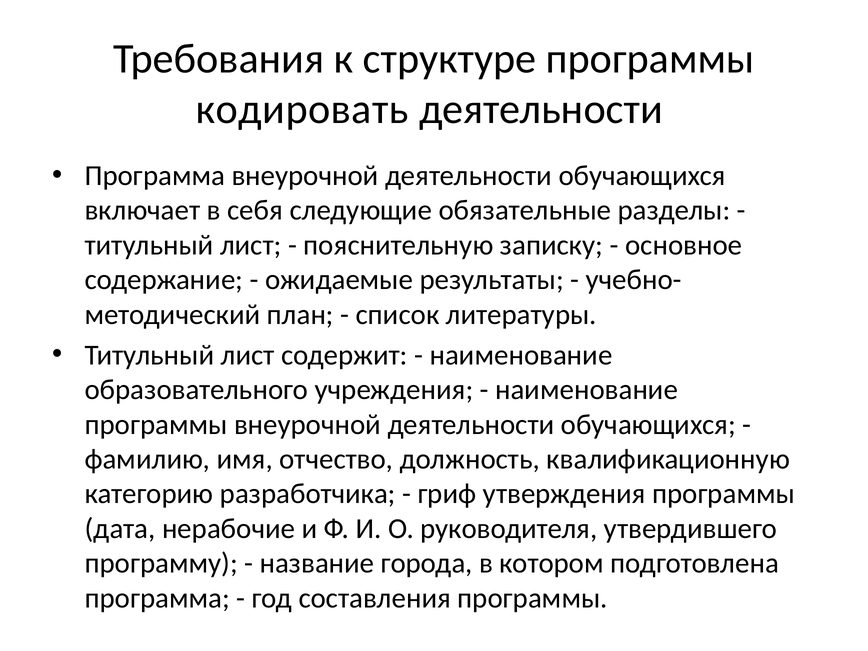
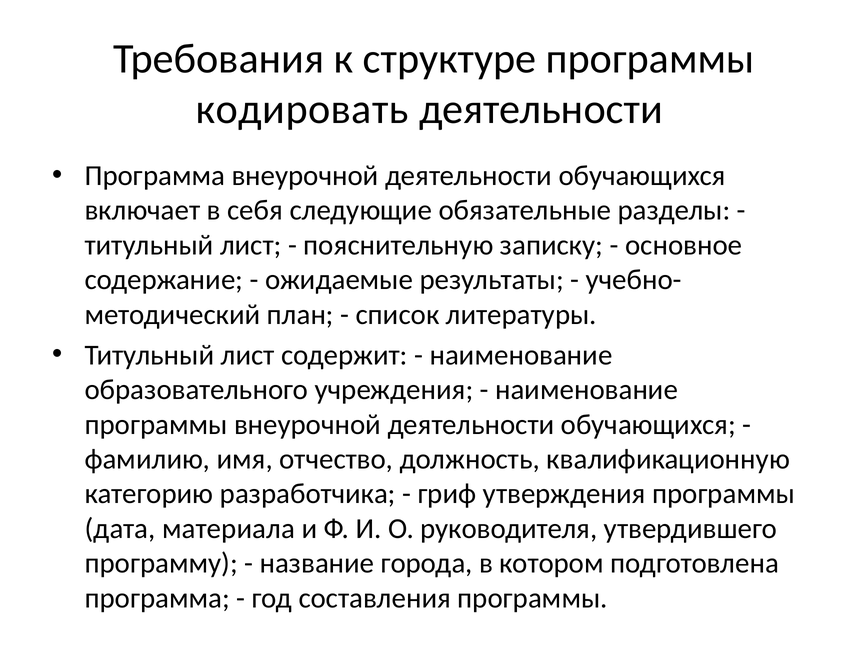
нерабочие: нерабочие -> материала (229, 529)
